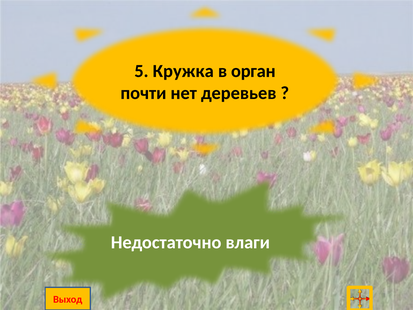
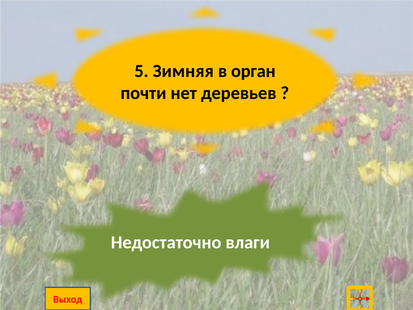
Кружка: Кружка -> Зимняя (183, 71)
